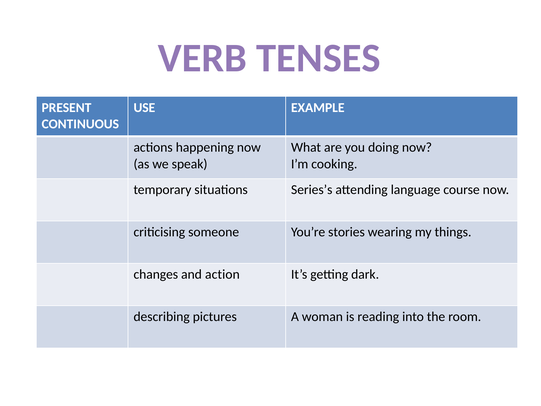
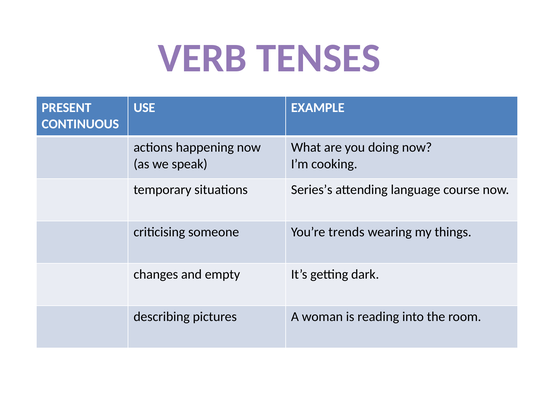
stories: stories -> trends (346, 232)
action: action -> empty (222, 274)
